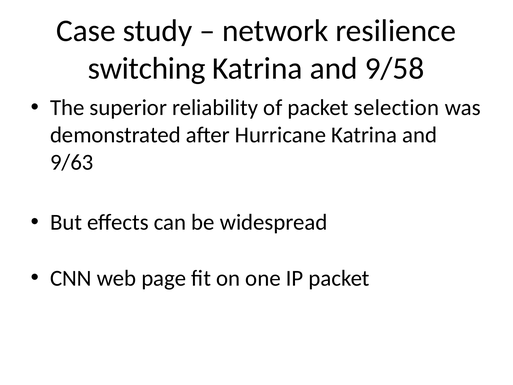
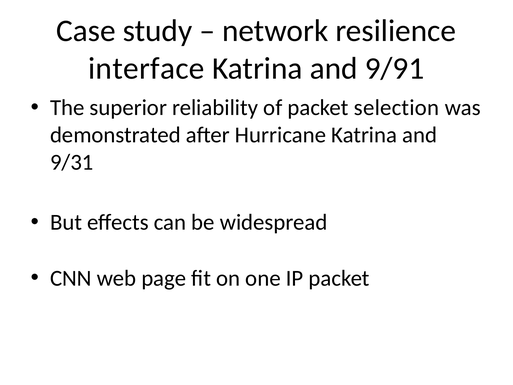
switching: switching -> interface (146, 68)
9/58: 9/58 -> 9/91 (395, 68)
9/63: 9/63 -> 9/31 (72, 162)
